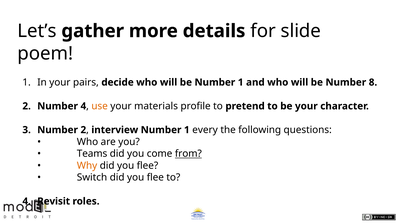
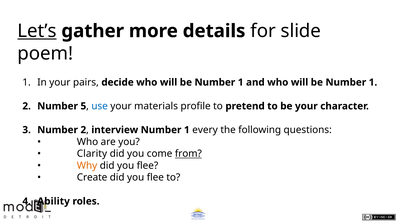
Let’s underline: none -> present (37, 31)
8: 8 -> 1 (373, 82)
Number 4: 4 -> 5 (83, 106)
use colour: orange -> blue (100, 106)
Teams: Teams -> Clarity (92, 154)
Switch: Switch -> Create (92, 177)
Revisit: Revisit -> Ability (54, 201)
